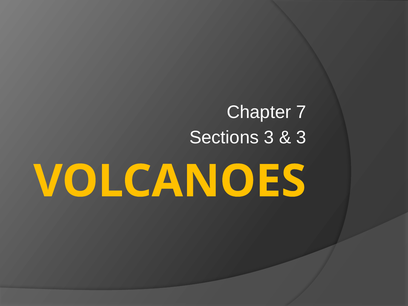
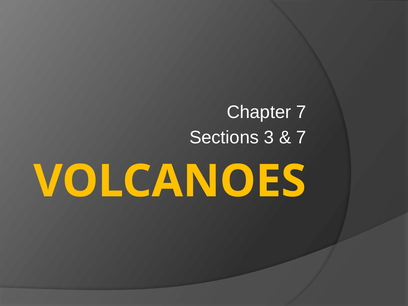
3: 3 -> 7 (301, 137)
